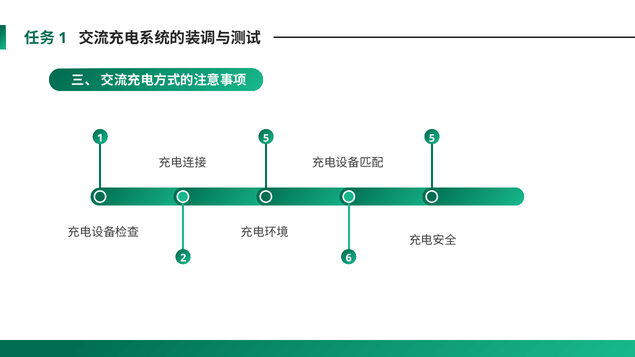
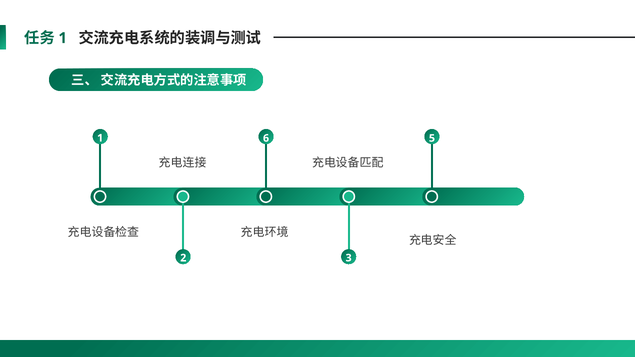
1 5: 5 -> 6 (266, 138)
6: 6 -> 3 (349, 258)
